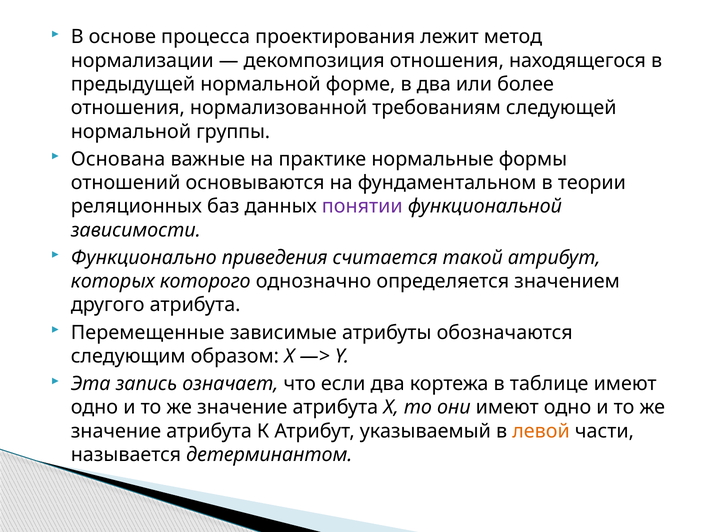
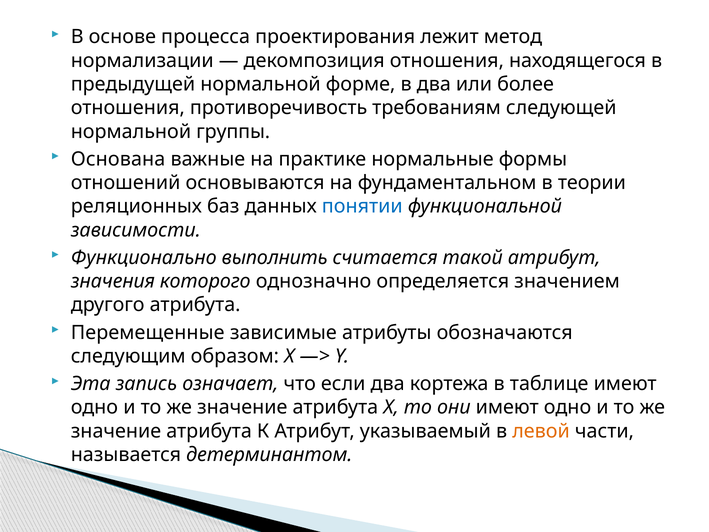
нормализованной: нормализованной -> противоречивость (279, 108)
понятии colour: purple -> blue (362, 206)
приведения: приведения -> выполнить (275, 258)
которых: которых -> значения (113, 281)
